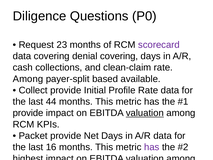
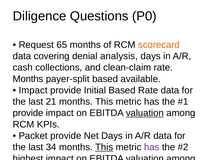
23: 23 -> 65 (62, 45)
scorecard colour: purple -> orange (159, 45)
denial covering: covering -> analysis (119, 56)
Among: Among -> Months (28, 79)
Collect: Collect -> Impact (33, 90)
Initial Profile: Profile -> Based (122, 90)
44: 44 -> 21 (51, 101)
16: 16 -> 34 (51, 147)
This underline: none -> present (104, 147)
